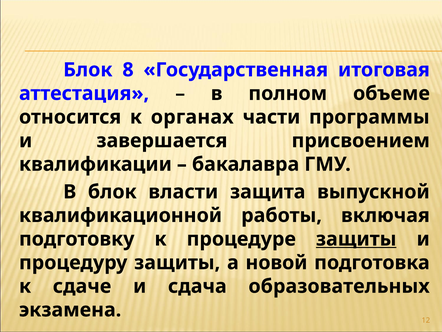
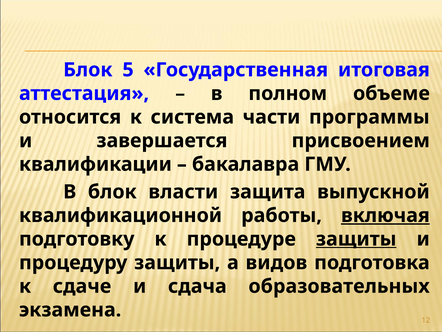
8: 8 -> 5 (128, 70)
органах: органах -> система (192, 117)
включая underline: none -> present (385, 215)
новой: новой -> видов (276, 262)
